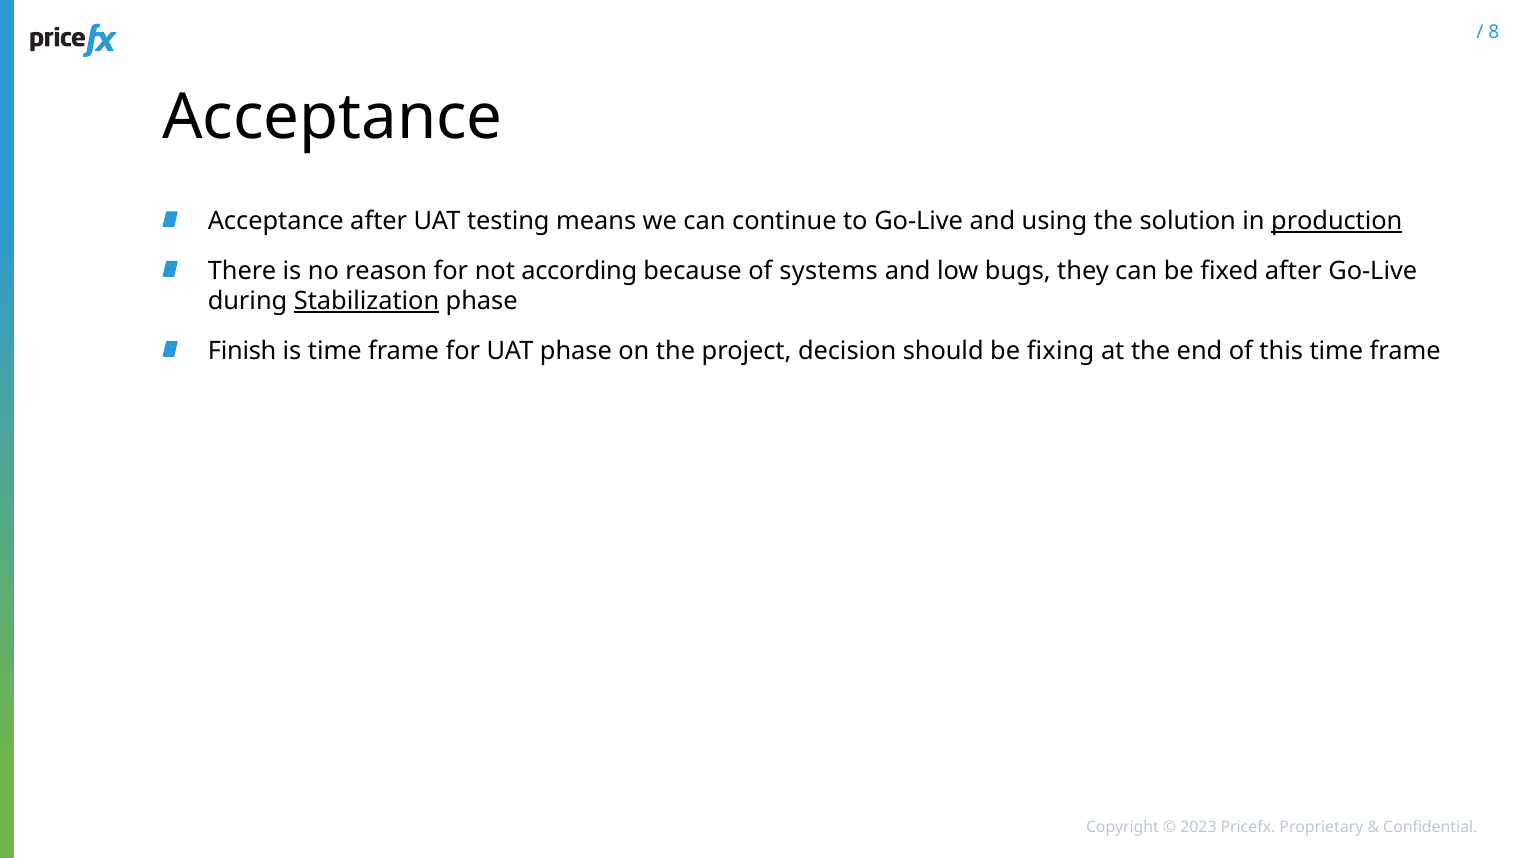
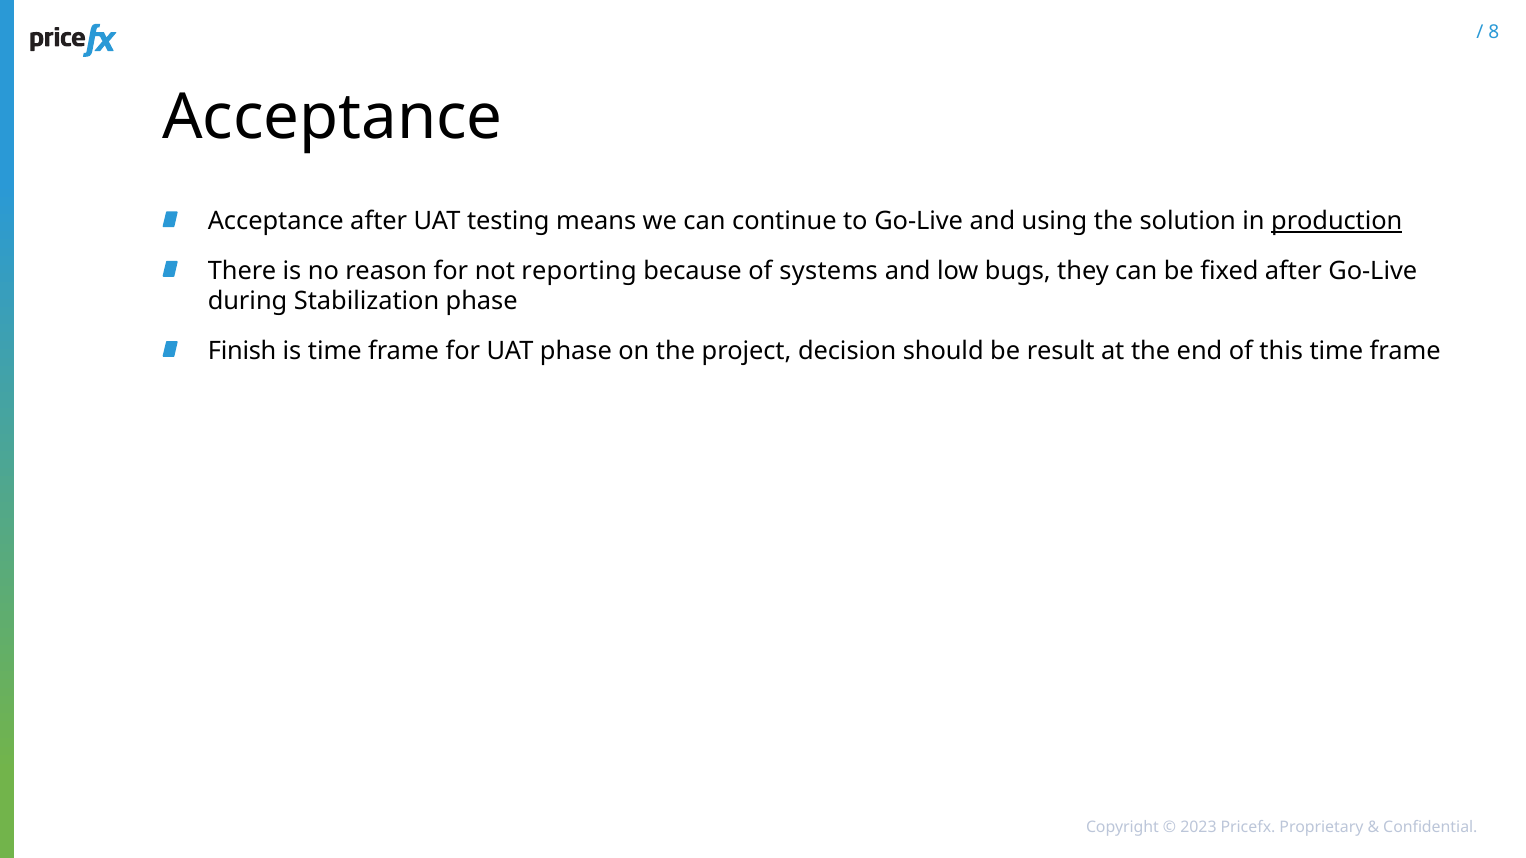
according: according -> reporting (579, 271)
Stabilization underline: present -> none (367, 301)
fixing: fixing -> result (1061, 351)
